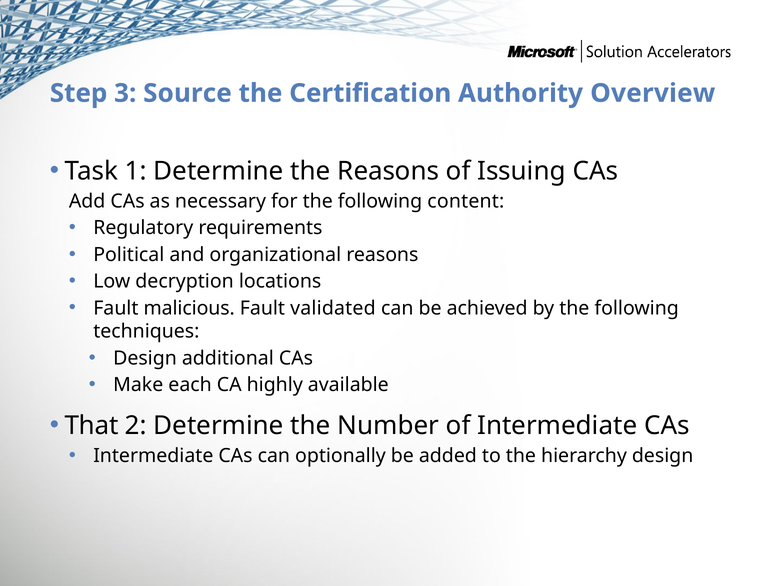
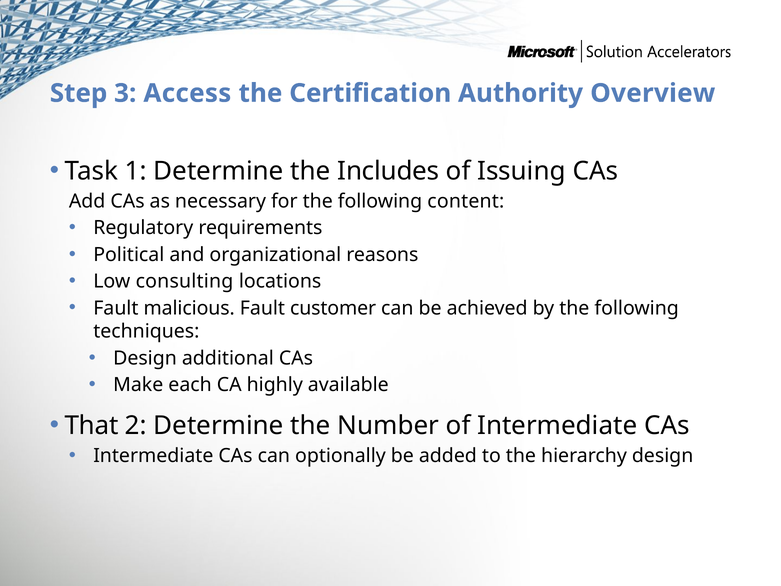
Source: Source -> Access (187, 93)
the Reasons: Reasons -> Includes (388, 171)
decryption: decryption -> consulting (184, 281)
validated: validated -> customer (333, 308)
